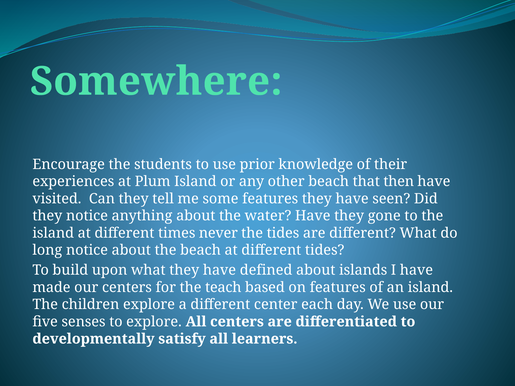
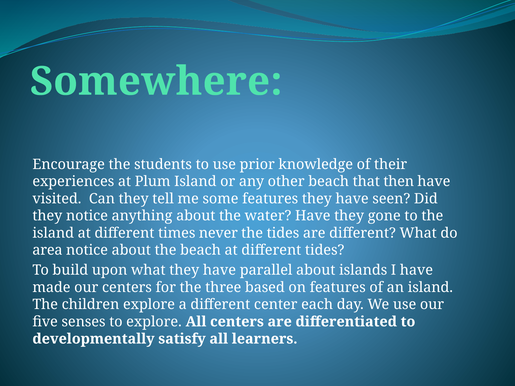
long: long -> area (47, 250)
defined: defined -> parallel (266, 270)
teach: teach -> three (223, 288)
